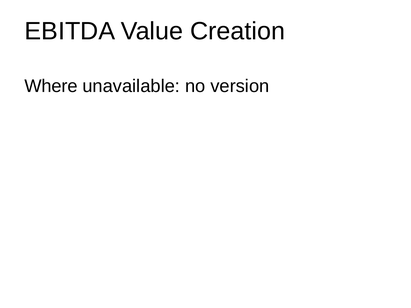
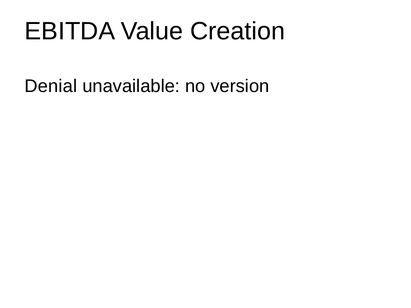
Where: Where -> Denial (51, 86)
